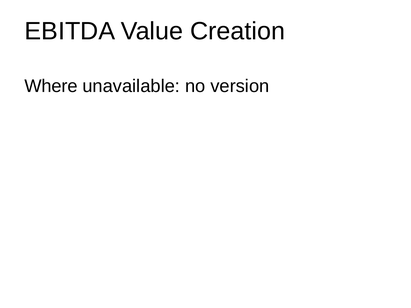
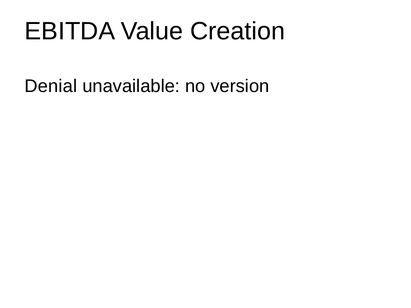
Where: Where -> Denial (51, 86)
